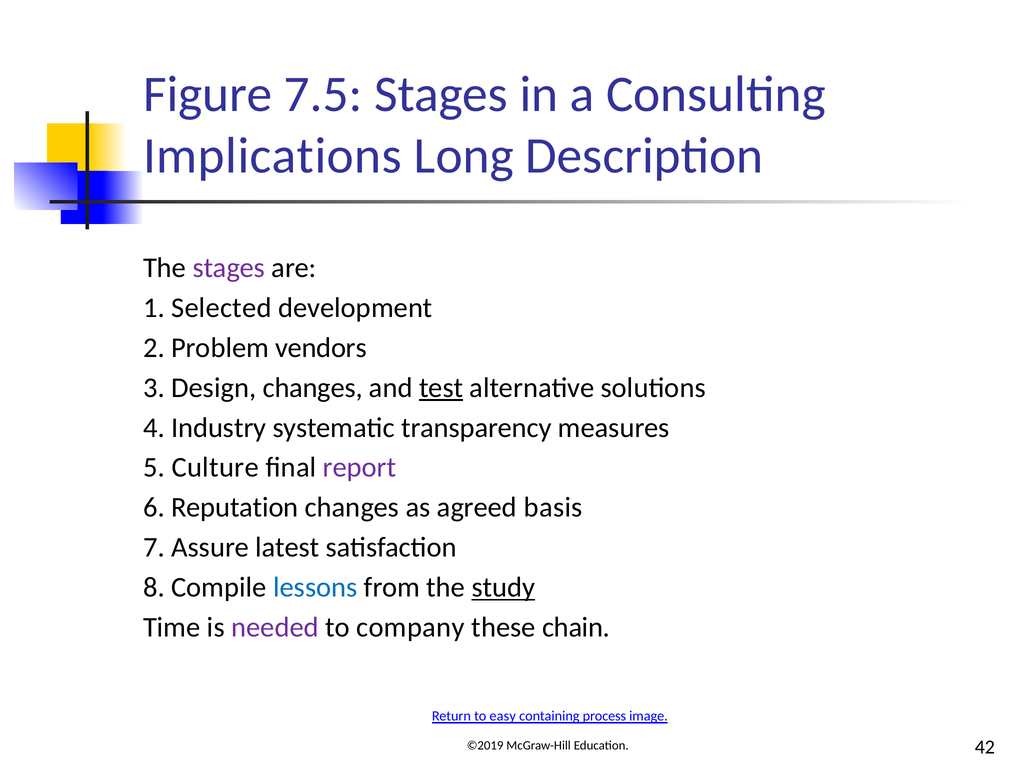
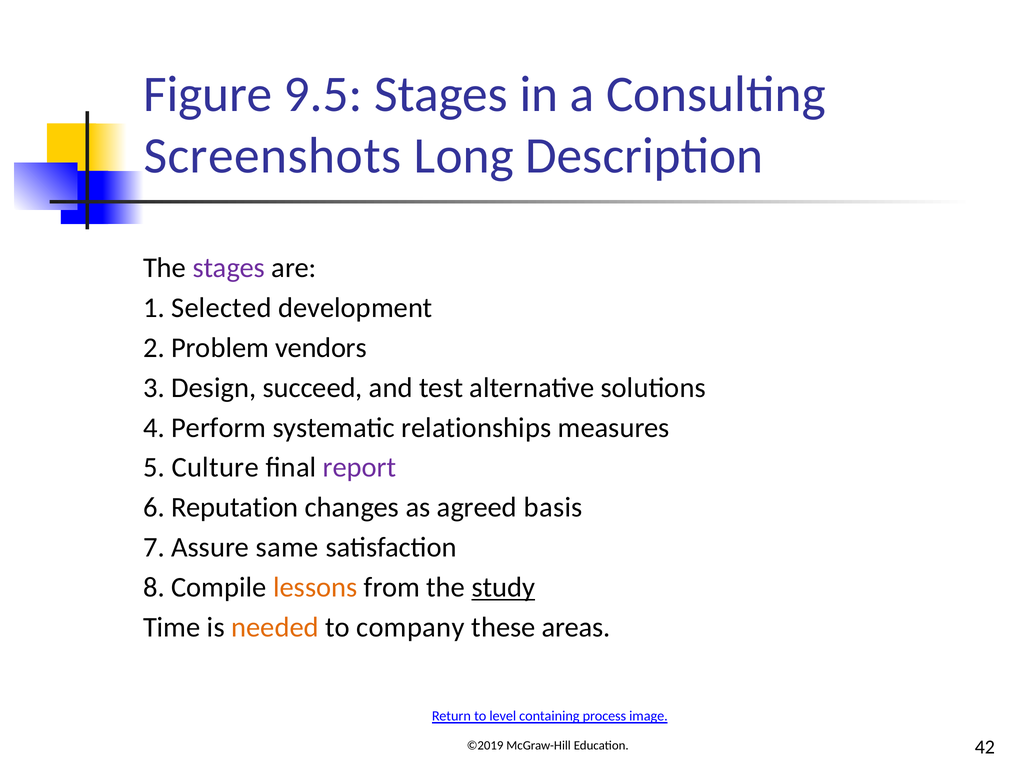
7.5: 7.5 -> 9.5 (323, 94)
Implications: Implications -> Screenshots (272, 156)
Design changes: changes -> succeed (313, 388)
test underline: present -> none (441, 388)
Industry: Industry -> Perform (219, 428)
transparency: transparency -> relationships (476, 428)
latest: latest -> same (287, 548)
lessons colour: blue -> orange (315, 588)
needed colour: purple -> orange (275, 628)
chain: chain -> areas (576, 628)
easy: easy -> level (503, 716)
